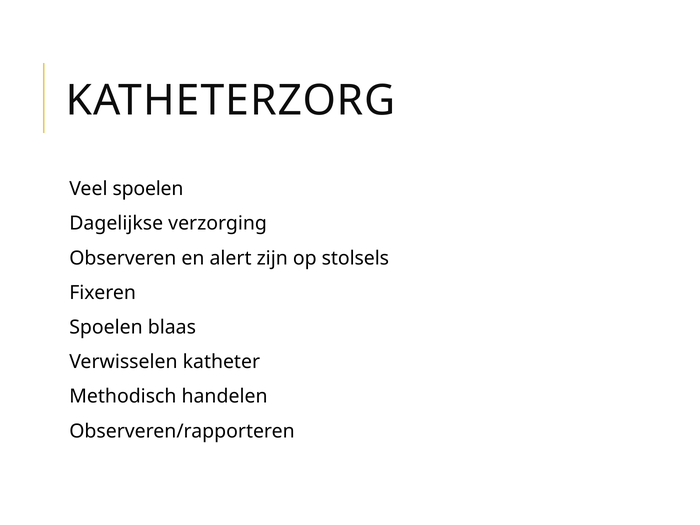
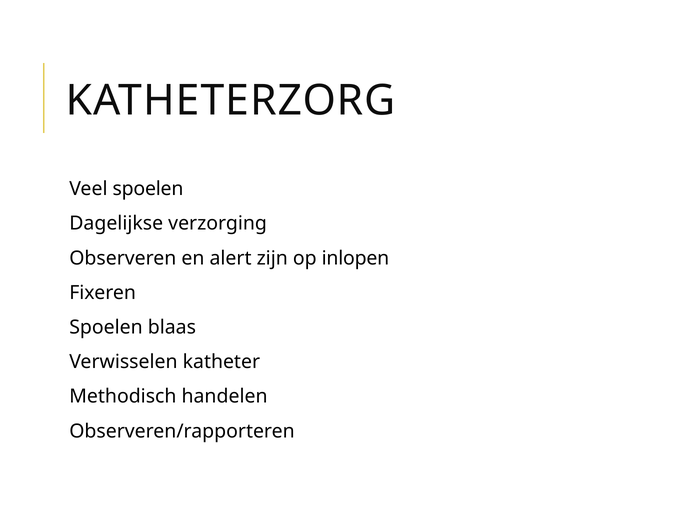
stolsels: stolsels -> inlopen (355, 258)
